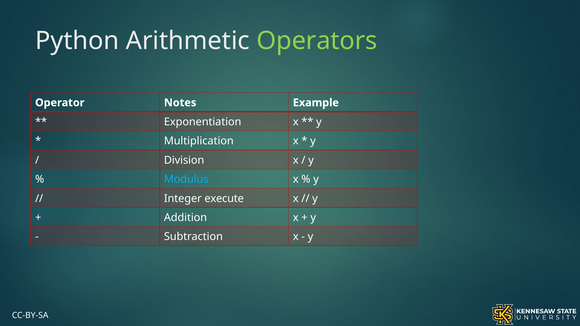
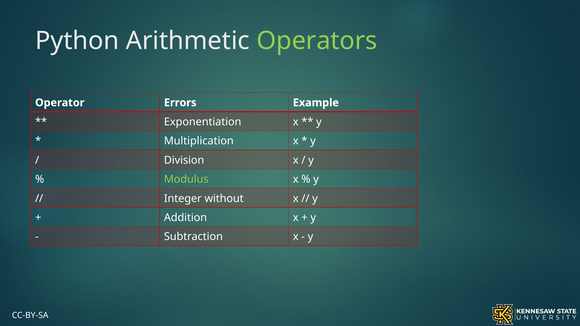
Notes: Notes -> Errors (180, 103)
Modulus colour: light blue -> light green (186, 179)
execute: execute -> without (224, 199)
